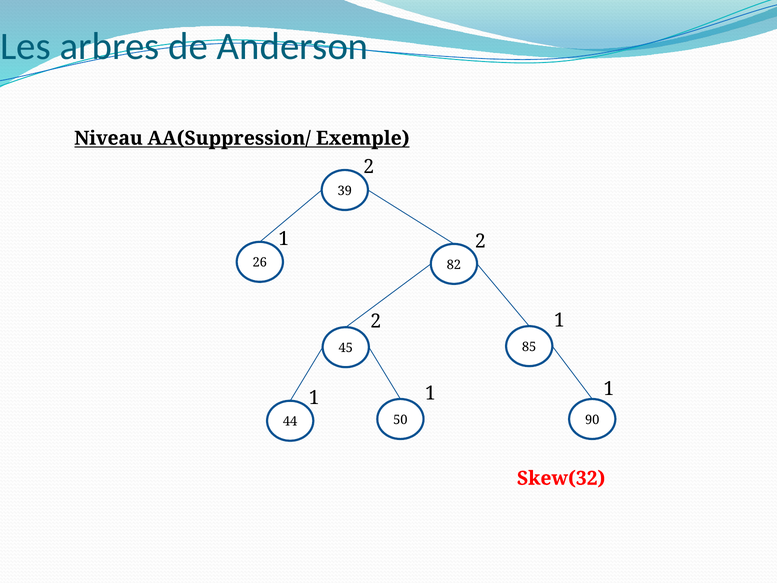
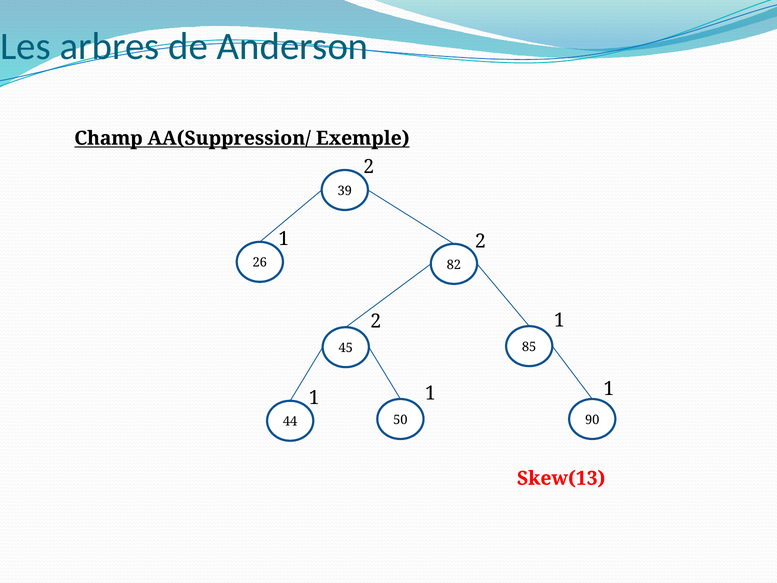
Niveau: Niveau -> Champ (108, 138)
Skew(32: Skew(32 -> Skew(13 (561, 478)
